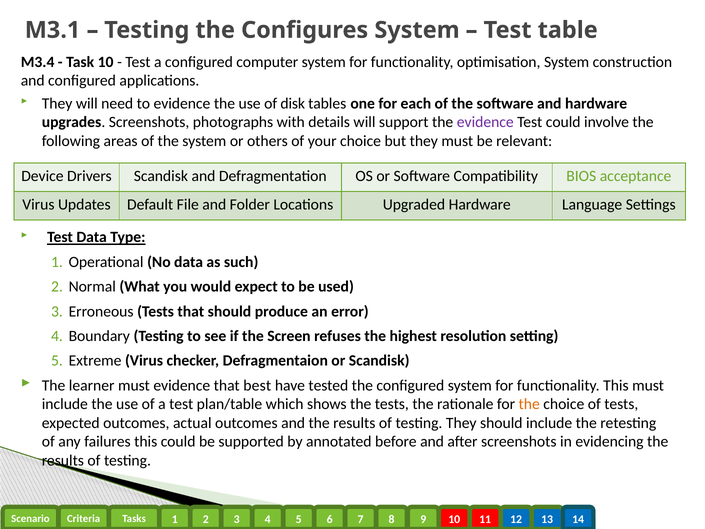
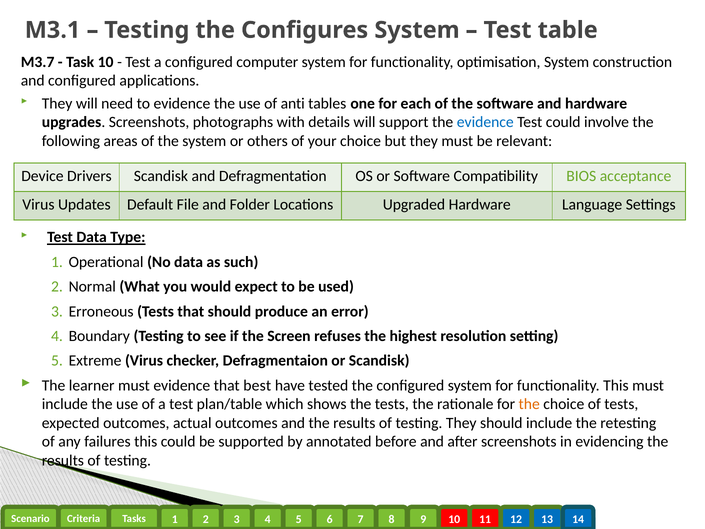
M3.4: M3.4 -> M3.7 (38, 62)
disk: disk -> anti (293, 103)
evidence colour: purple -> blue (485, 122)
